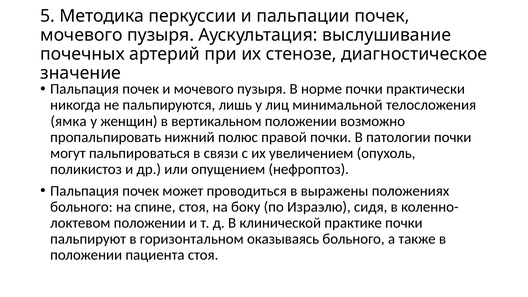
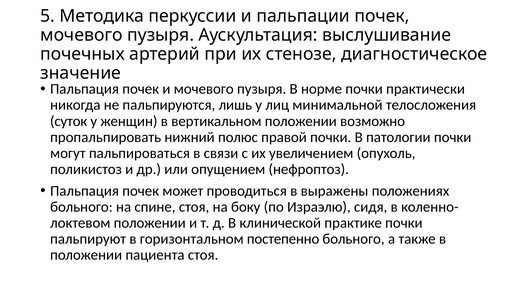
ямка: ямка -> суток (69, 121)
оказываясь: оказываясь -> постепенно (283, 239)
